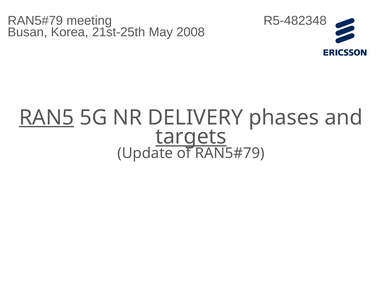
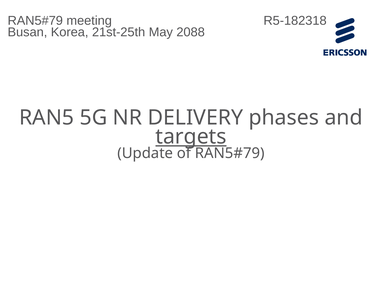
R5-482348: R5-482348 -> R5-182318 (295, 21)
2008: 2008 -> 2088 (191, 32)
RAN5 underline: present -> none (47, 118)
